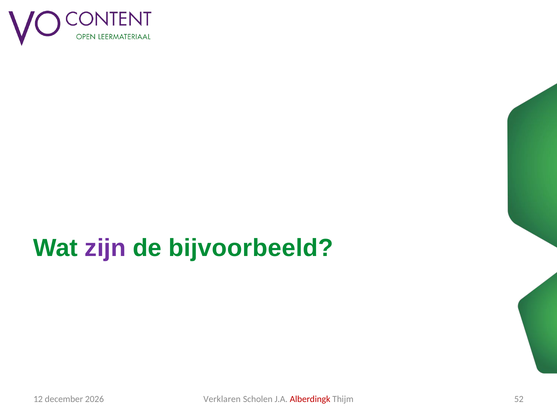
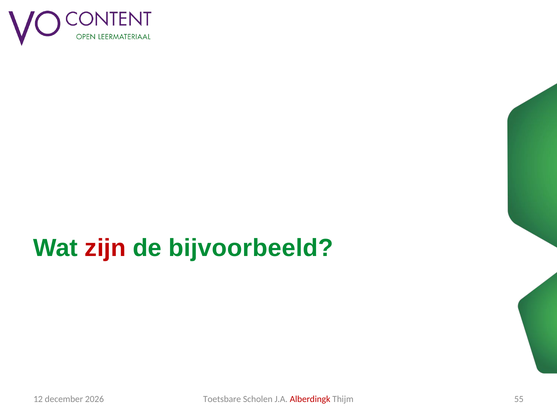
zijn colour: purple -> red (105, 248)
Verklaren: Verklaren -> Toetsbare (222, 399)
52: 52 -> 55 (519, 399)
